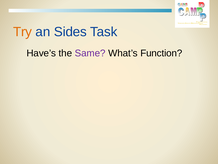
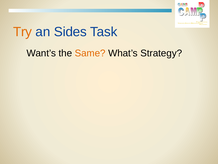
Have’s: Have’s -> Want’s (41, 53)
Same colour: purple -> orange (90, 53)
Function: Function -> Strategy (161, 53)
